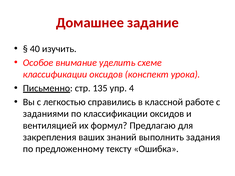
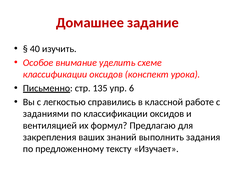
4: 4 -> 6 (132, 88)
Ошибка: Ошибка -> Изучает (156, 149)
